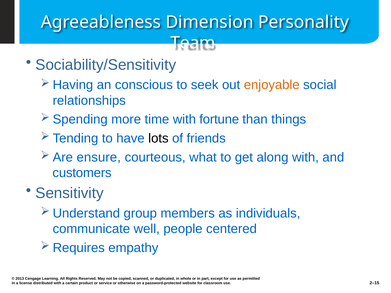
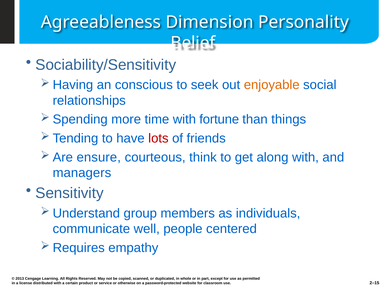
Team: Team -> Belief (193, 43)
lots colour: black -> red (158, 138)
what: what -> think (203, 157)
customers: customers -> managers (82, 173)
